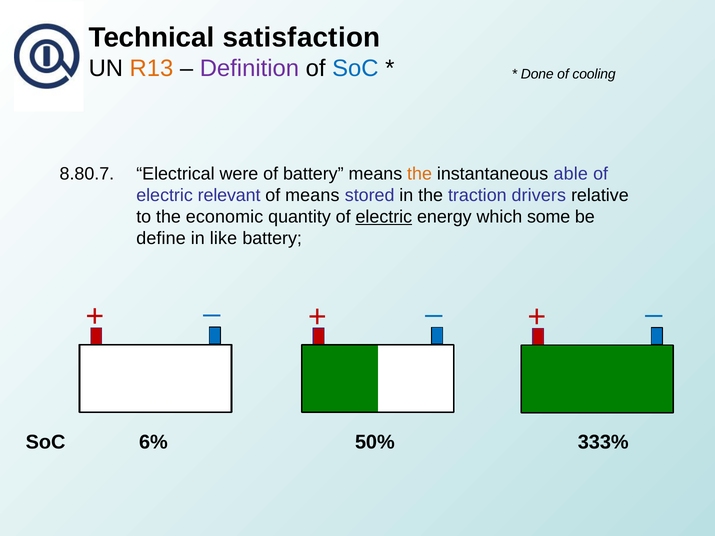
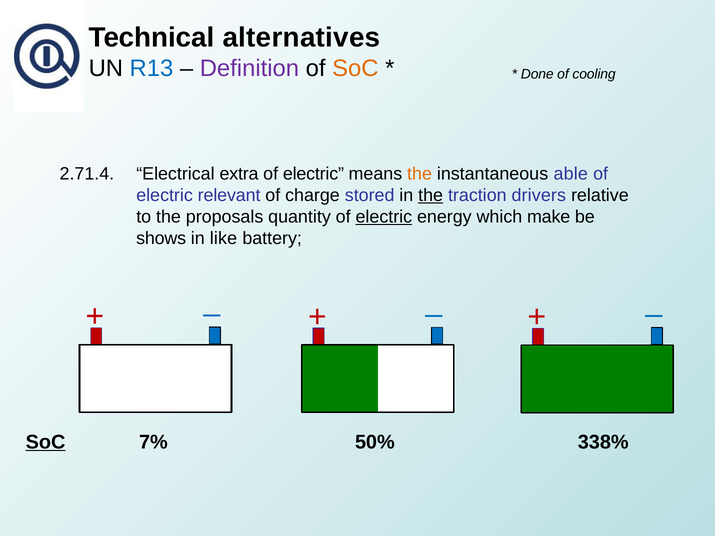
satisfaction: satisfaction -> alternatives (301, 38)
R13 colour: orange -> blue (151, 68)
SoC colour: blue -> orange (355, 68)
8.80.7: 8.80.7 -> 2.71.4 (87, 174)
were: were -> extra (239, 174)
battery: battery -> electric (313, 174)
of means: means -> charge (312, 196)
the underline: none -> present (431, 196)
economic: economic -> proposals (225, 217)
some: some -> make (549, 217)
define: define -> shows (161, 238)
SoC underline: none -> present (46, 442)
6%: 6% -> 7% (153, 442)
333%: 333% -> 338% (603, 442)
